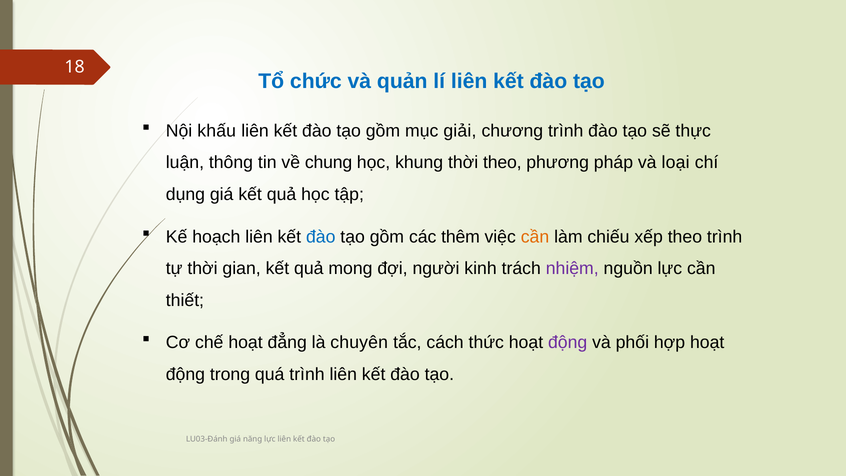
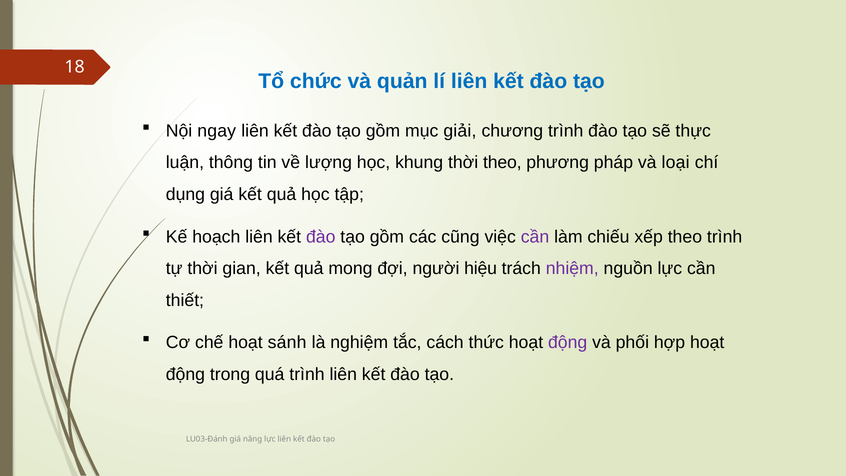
khấu: khấu -> ngay (217, 131)
chung: chung -> lượng (328, 163)
đào colour: blue -> purple (321, 237)
thêm: thêm -> cũng (460, 237)
cần colour: orange -> purple (535, 237)
kinh: kinh -> hiệu (481, 268)
đẳng: đẳng -> sánh (287, 342)
chuyên: chuyên -> nghiệm (359, 342)
